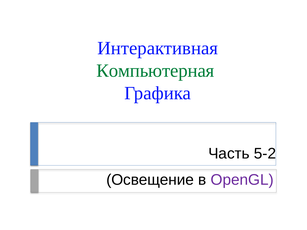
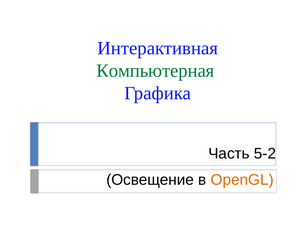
OpenGL colour: purple -> orange (242, 180)
